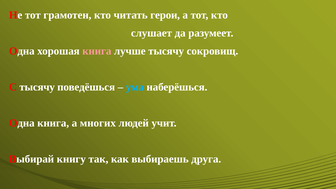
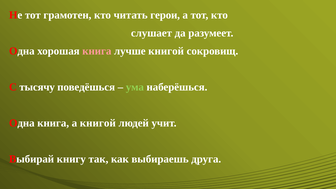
лучше тысячу: тысячу -> книгой (166, 51)
ума colour: light blue -> light green (135, 87)
а многих: многих -> книгой (98, 123)
